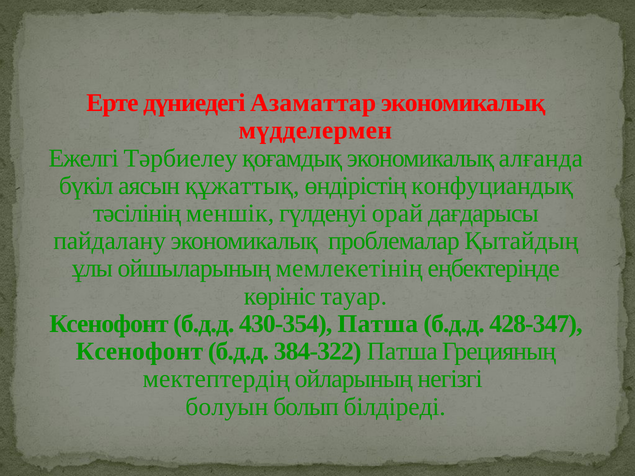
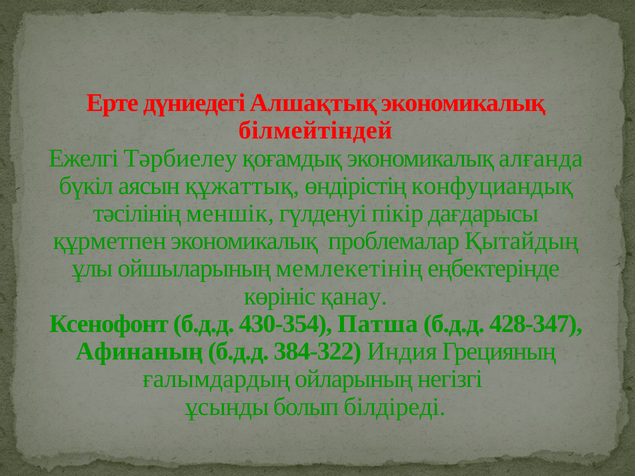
Азаматтар: Азаматтар -> Алшақтық (313, 103)
мүдделермен: мүдделермен -> білмейтіндей (315, 131)
орай: орай -> пікір (398, 213)
пайдалану: пайдалану -> құрметпен (110, 241)
тауар: тауар -> қанау (354, 296)
Ксенофонт: Ксенофонт -> Афинаның (139, 352)
384-322 Патша: Патша -> Индия (402, 352)
мектептердің: мектептердің -> ғалымдардың (216, 379)
болуын: болуын -> ұсынды (227, 407)
